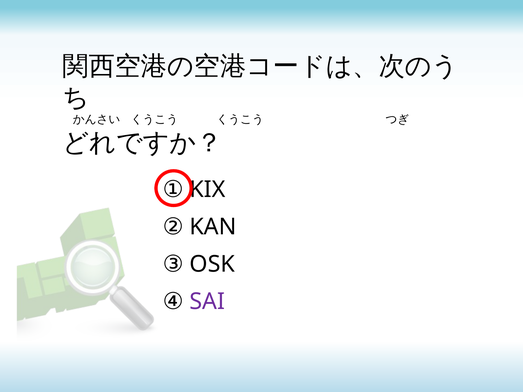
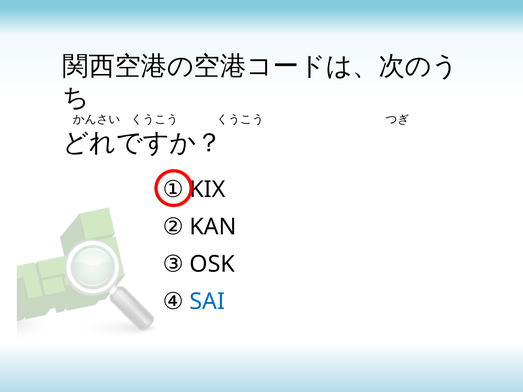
SAI colour: purple -> blue (207, 302)
